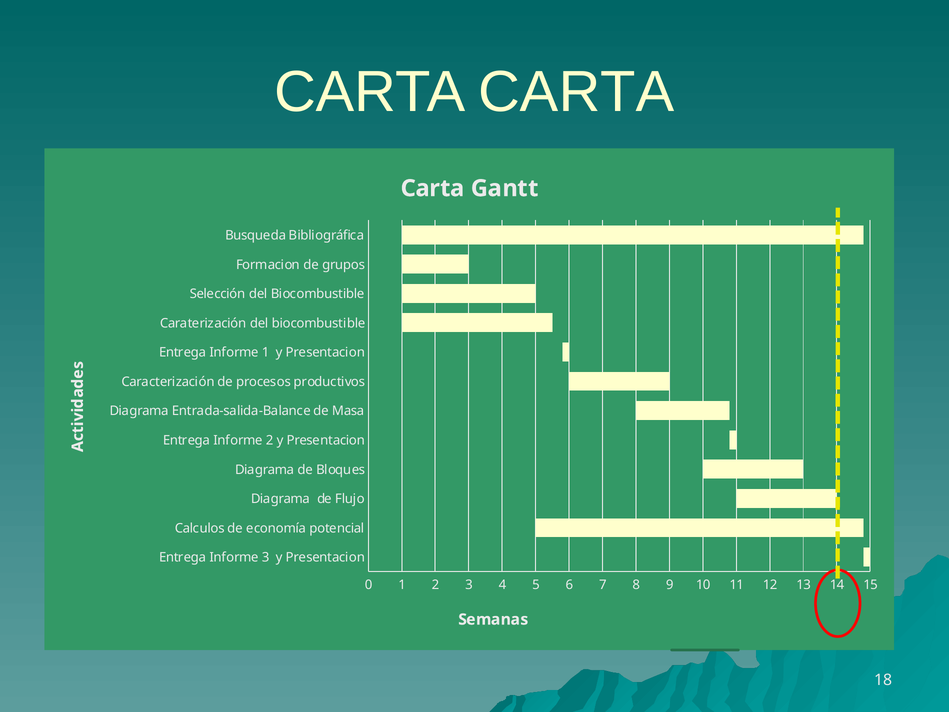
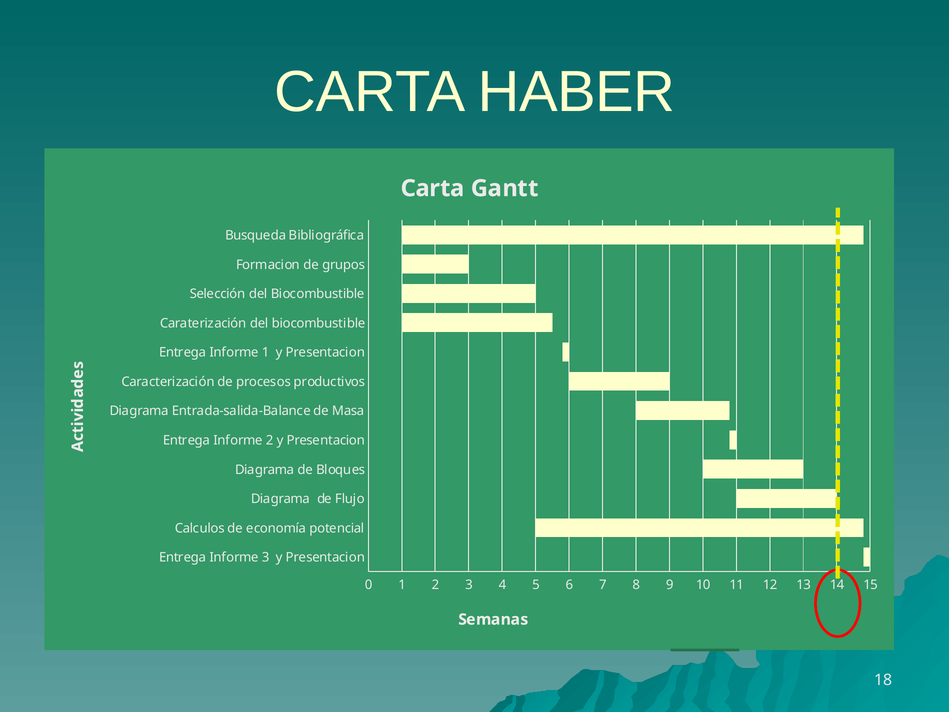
CARTA CARTA: CARTA -> HABER (577, 92)
